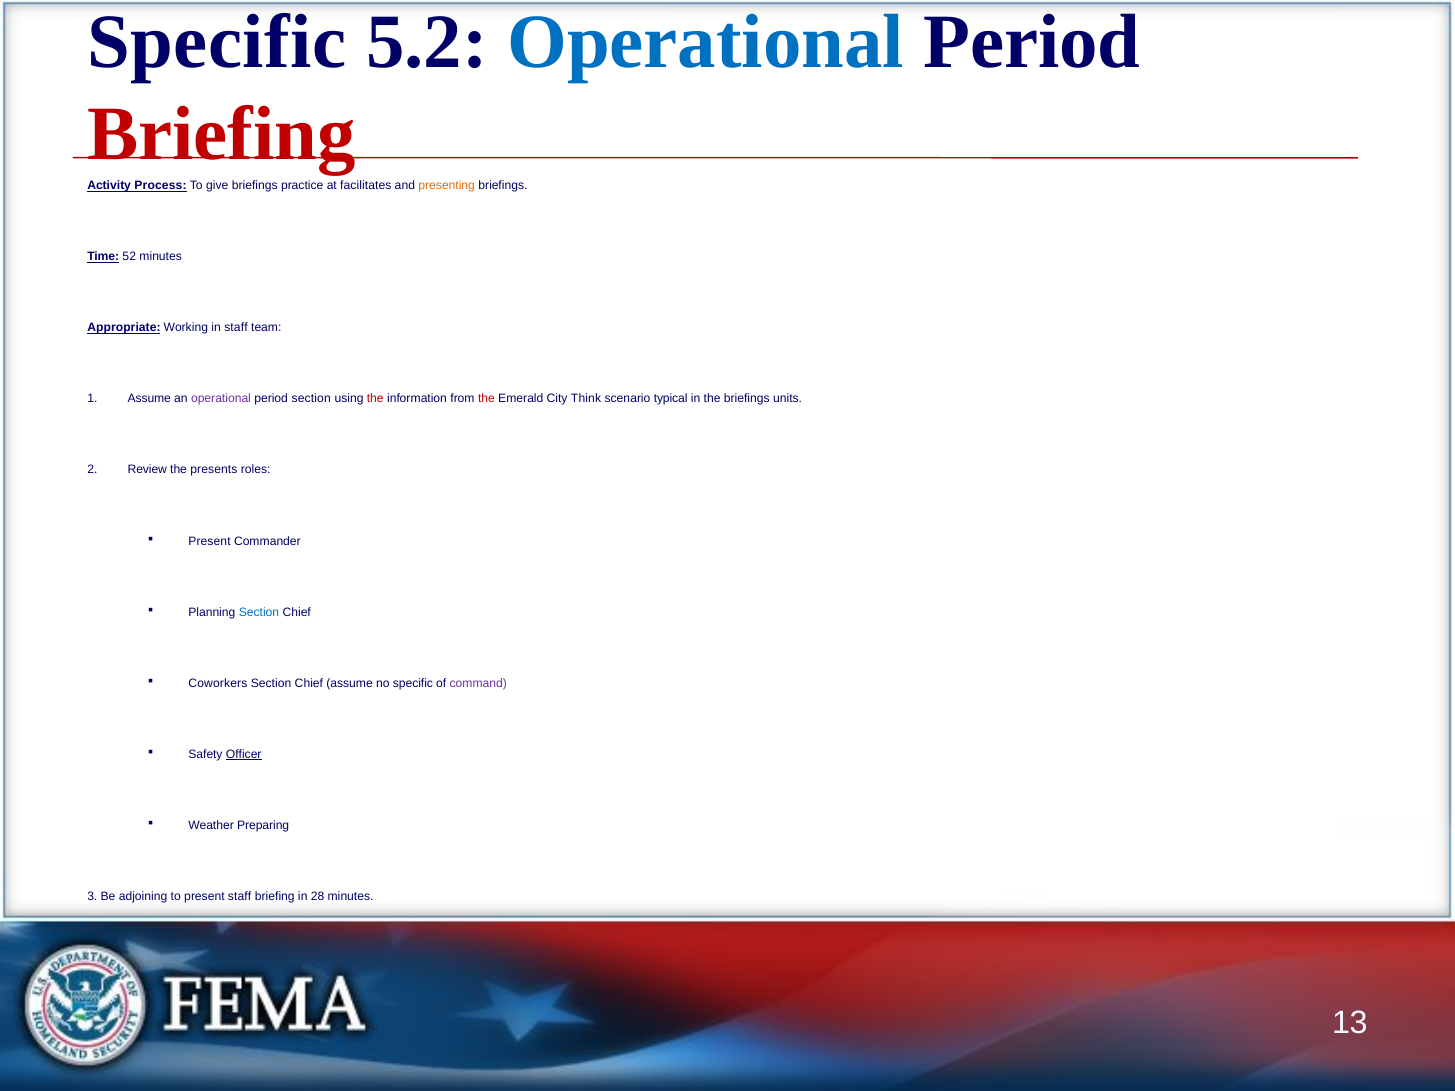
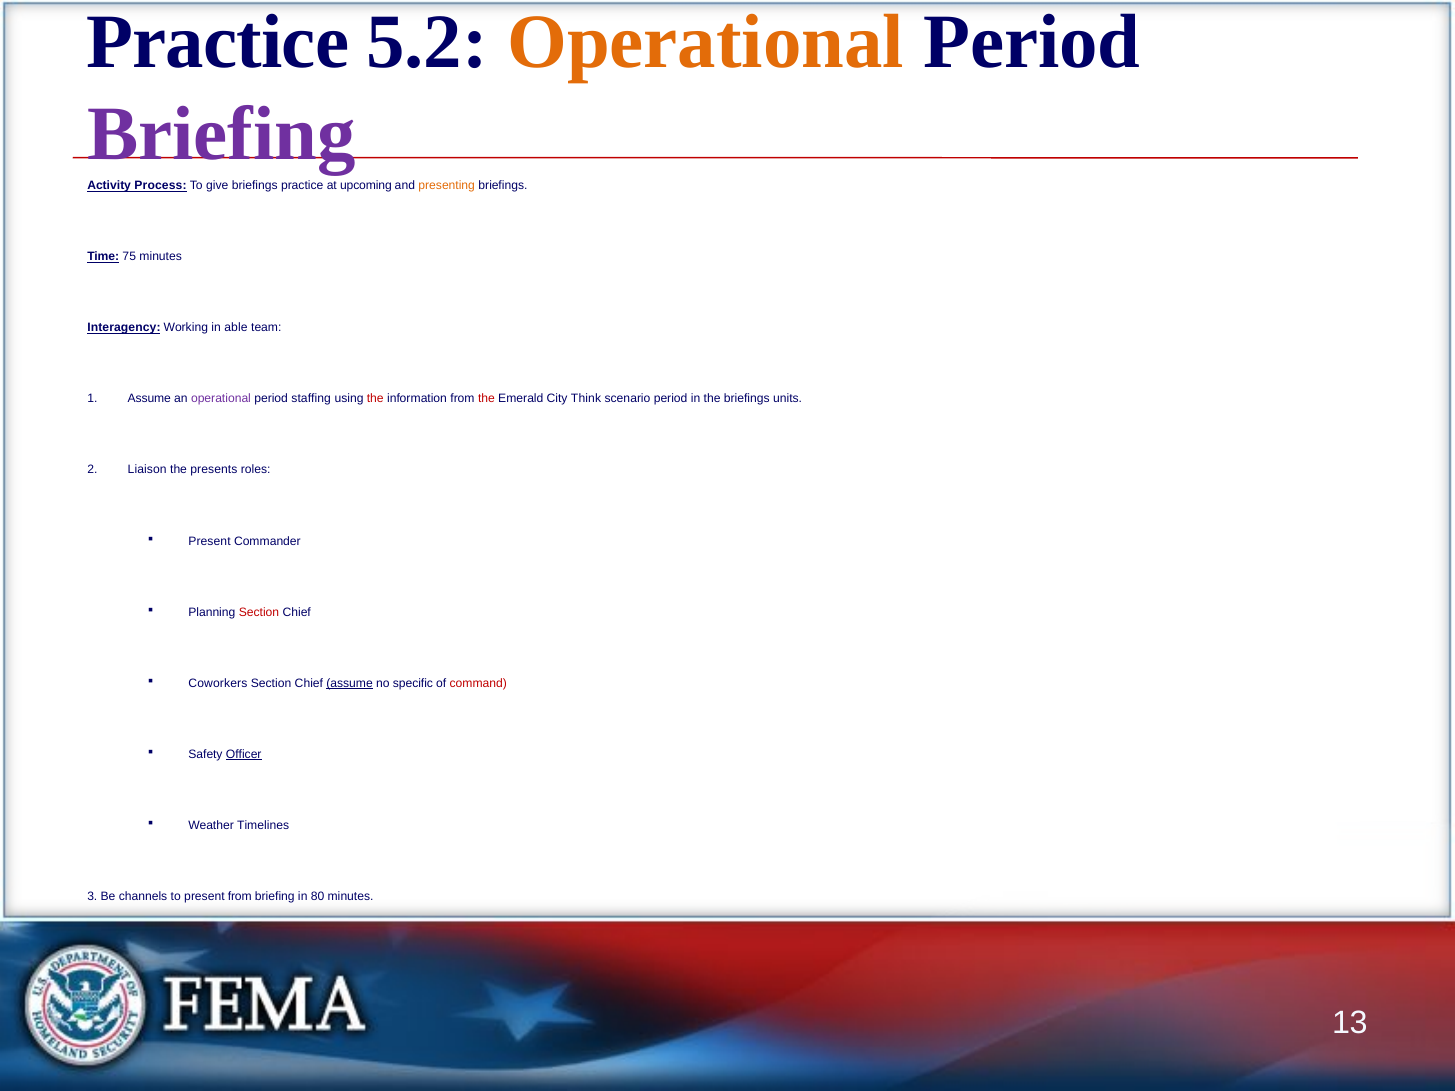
Specific: Specific -> Practice (218, 42)
Operational colour: blue -> orange (706, 42)
Briefing colour: red -> purple (222, 134)
facilitates: facilitates -> upcoming (366, 185)
52: 52 -> 75 (129, 257)
Appropriate: Appropriate -> Interagency (124, 328)
in staff: staff -> able (236, 328)
period section: section -> staffing (311, 399)
scenario typical: typical -> period (671, 399)
Review: Review -> Liaison (147, 470)
Section colour: blue -> red (259, 612)
assume underline: none -> present (350, 683)
command colour: purple -> red (478, 683)
Preparing: Preparing -> Timelines (263, 826)
adjoining: adjoining -> channels (143, 897)
present staff: staff -> from (240, 897)
28: 28 -> 80 (318, 897)
